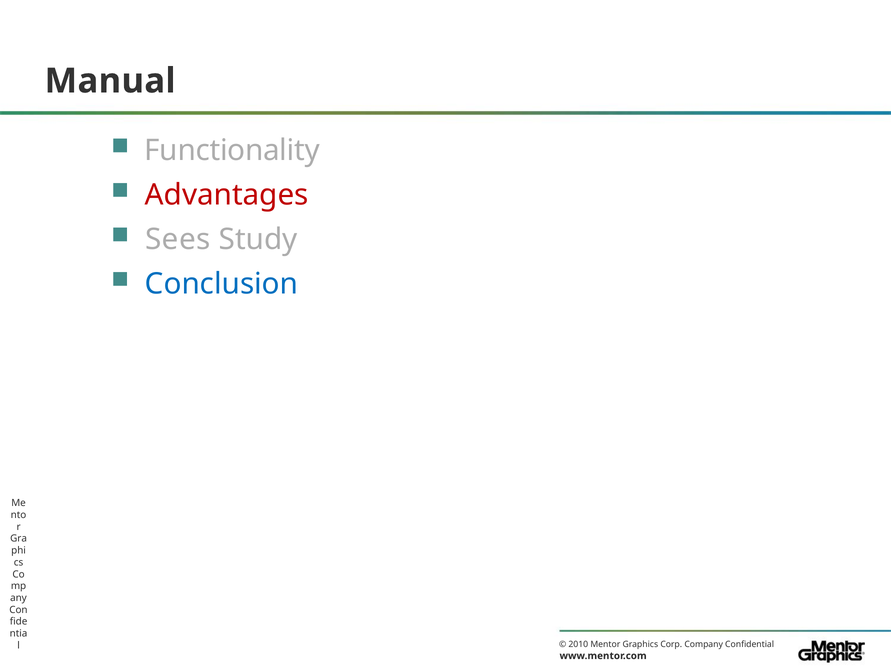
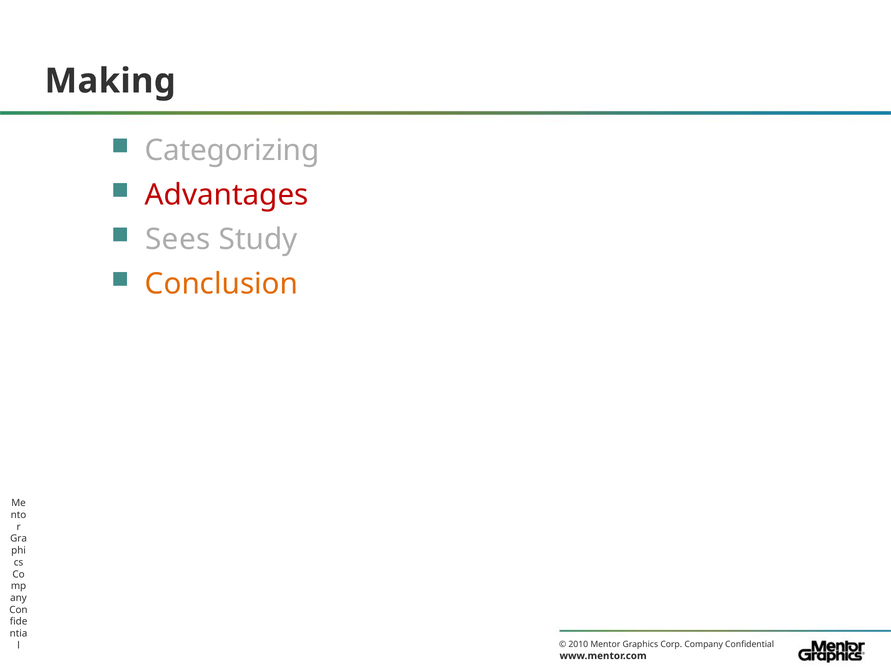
Manual: Manual -> Making (110, 81)
Functionality: Functionality -> Categorizing (232, 151)
Conclusion colour: blue -> orange (222, 284)
